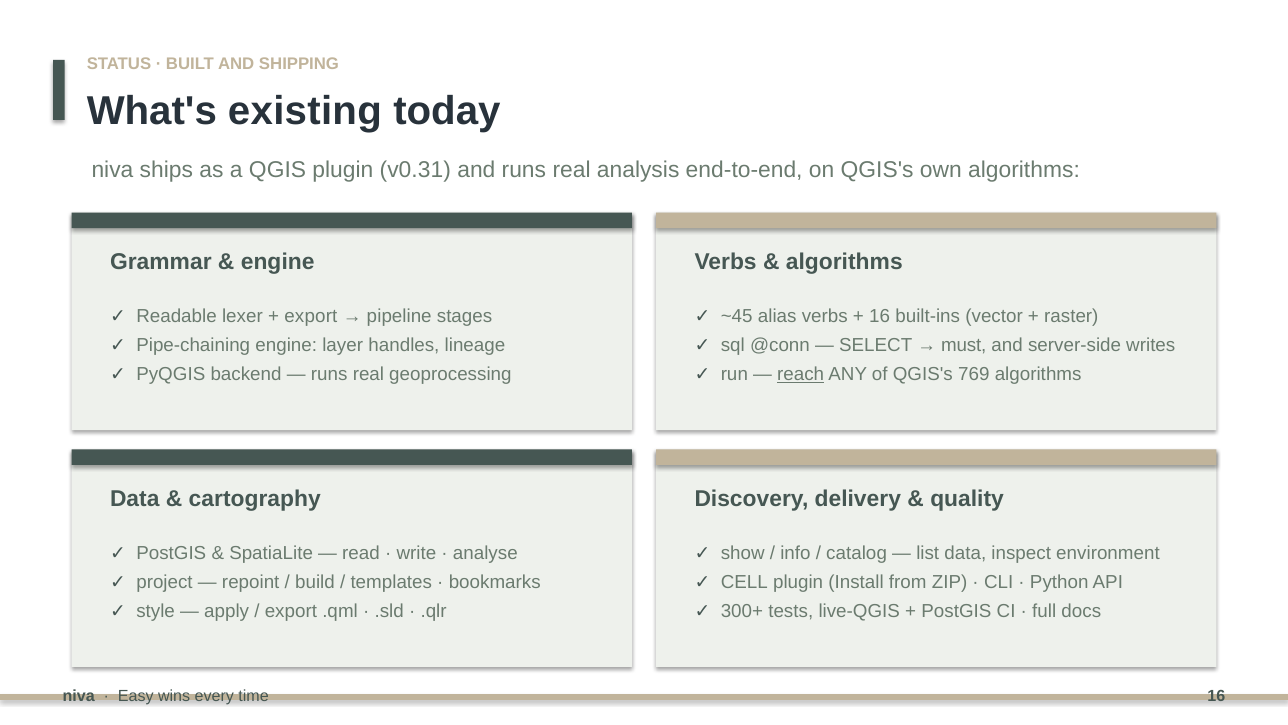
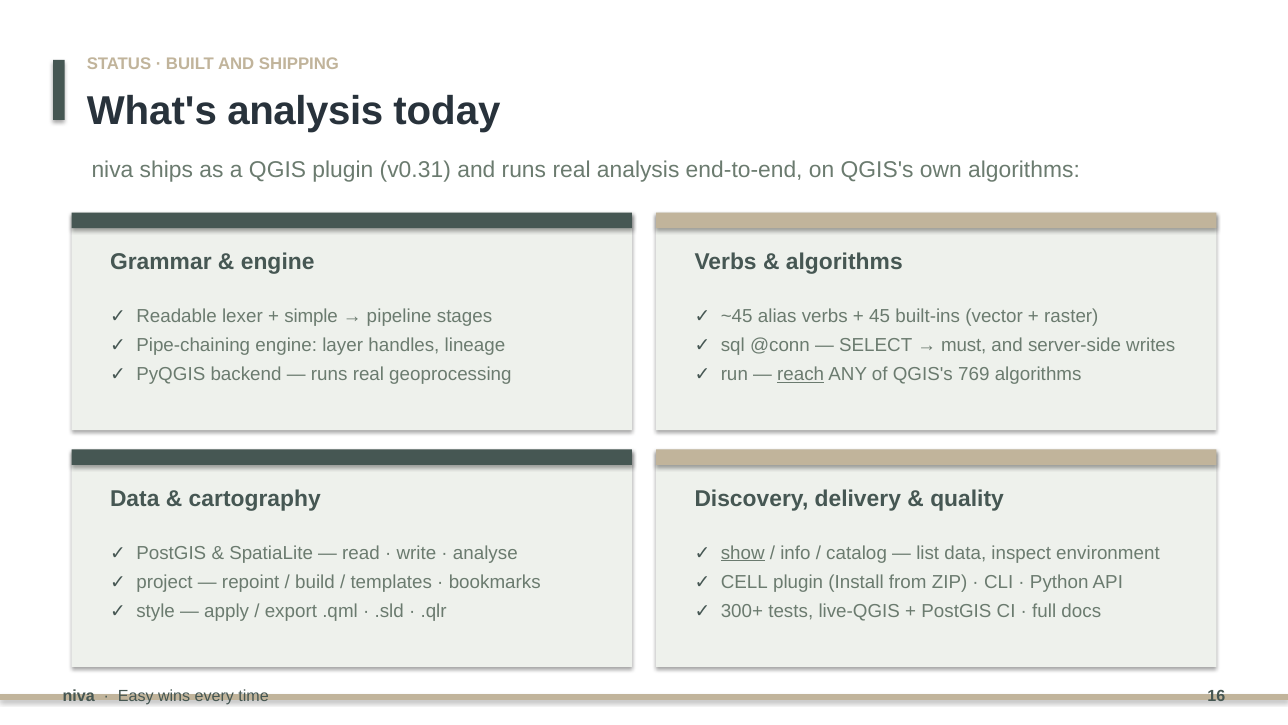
What's existing: existing -> analysis (305, 111)
export: export -> simple (311, 316)
16: 16 -> 45 (880, 316)
show underline: none -> present (743, 552)
